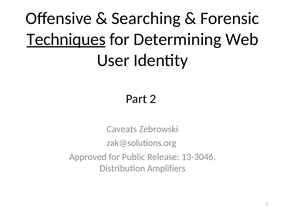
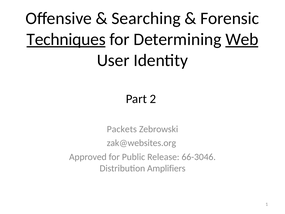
Web underline: none -> present (242, 39)
Caveats: Caveats -> Packets (122, 129)
zak@solutions.org: zak@solutions.org -> zak@websites.org (141, 143)
13-3046: 13-3046 -> 66-3046 (199, 157)
